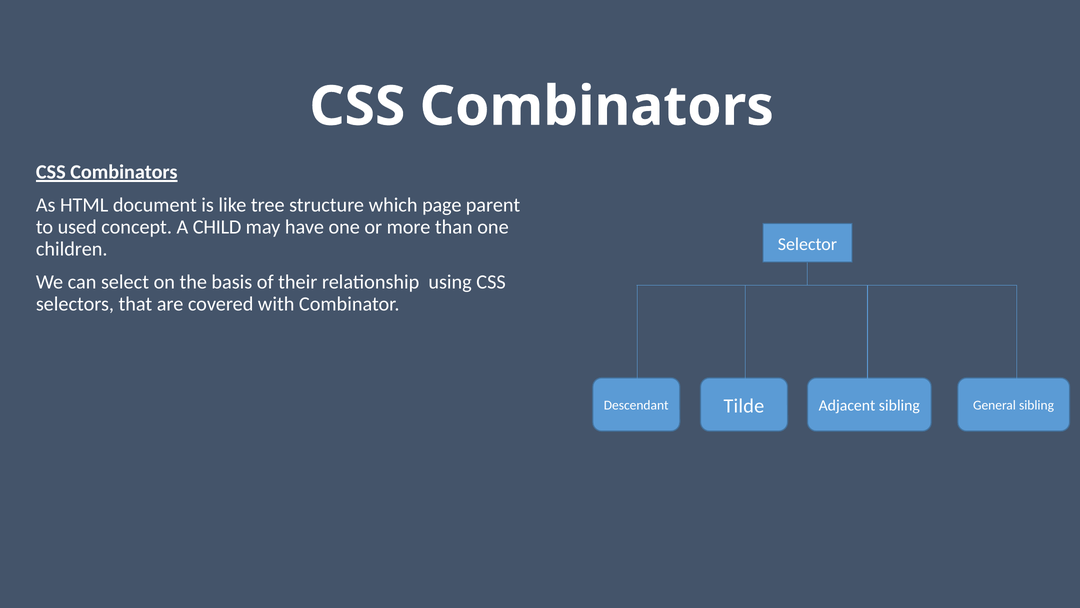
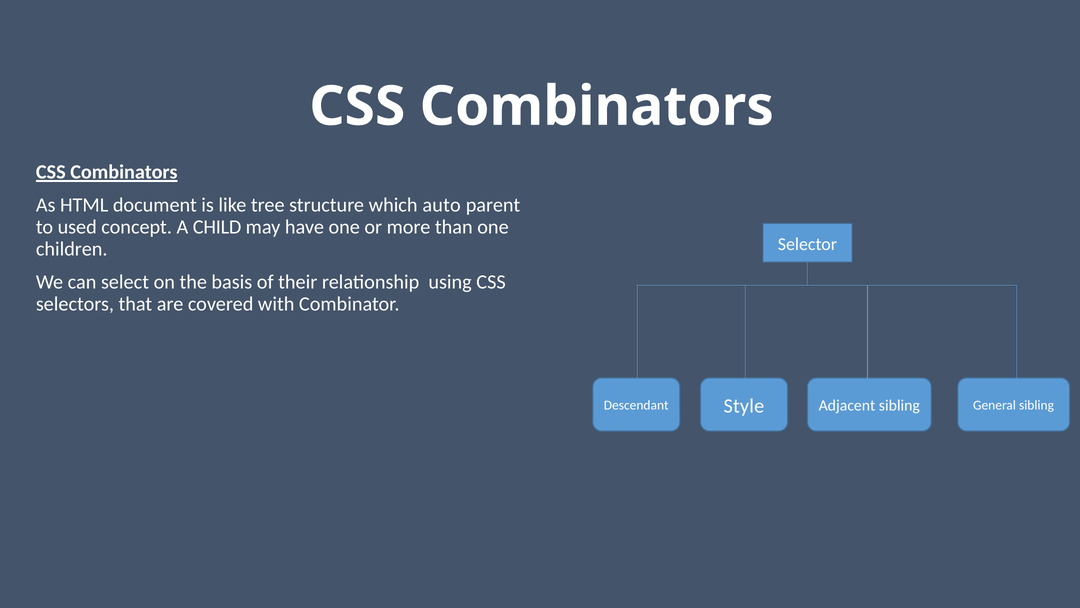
page: page -> auto (442, 205)
Tilde: Tilde -> Style (744, 406)
